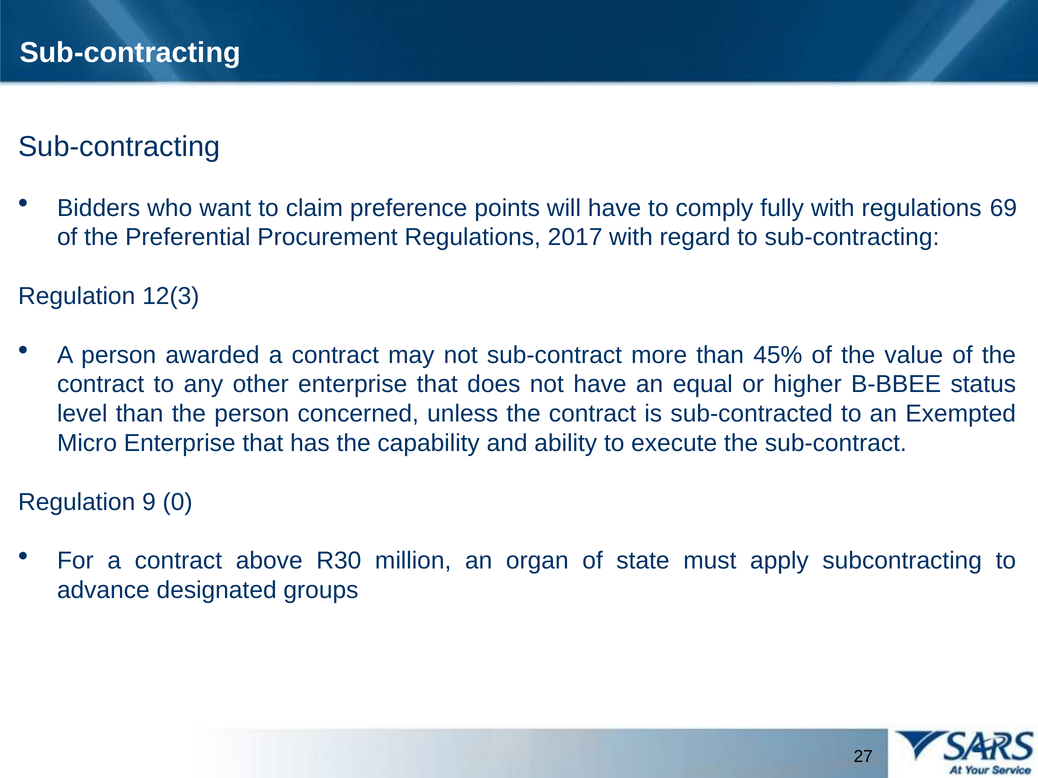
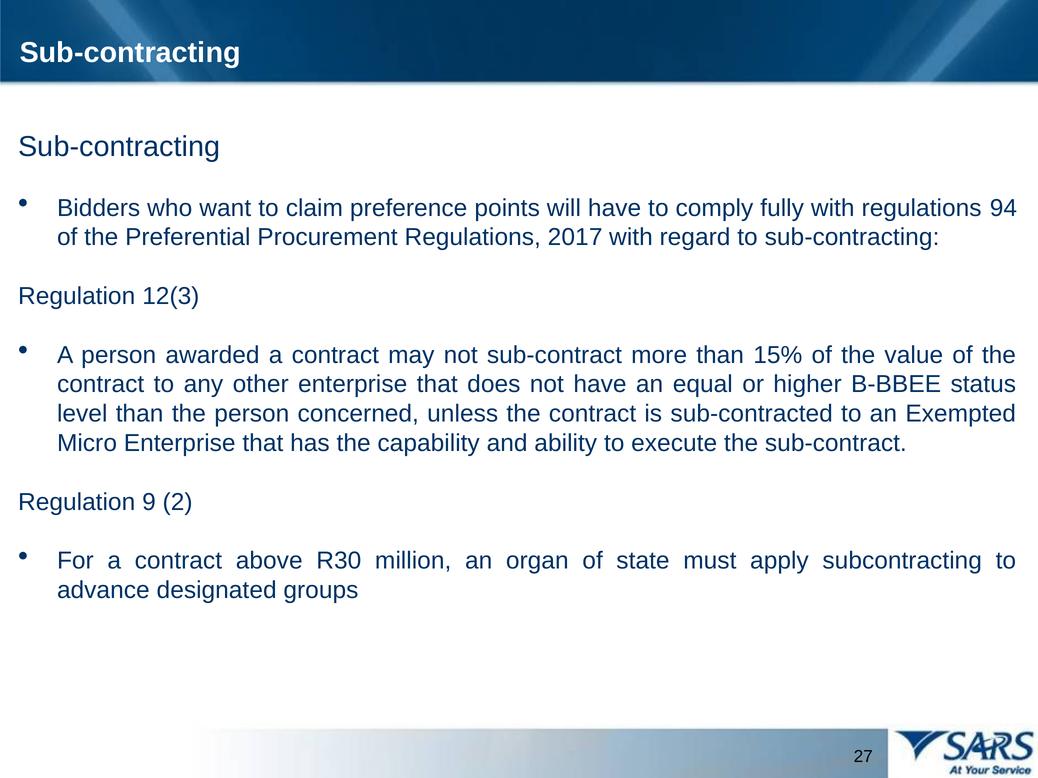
69: 69 -> 94 (1003, 208)
45%: 45% -> 15% (778, 355)
0: 0 -> 2 (178, 502)
